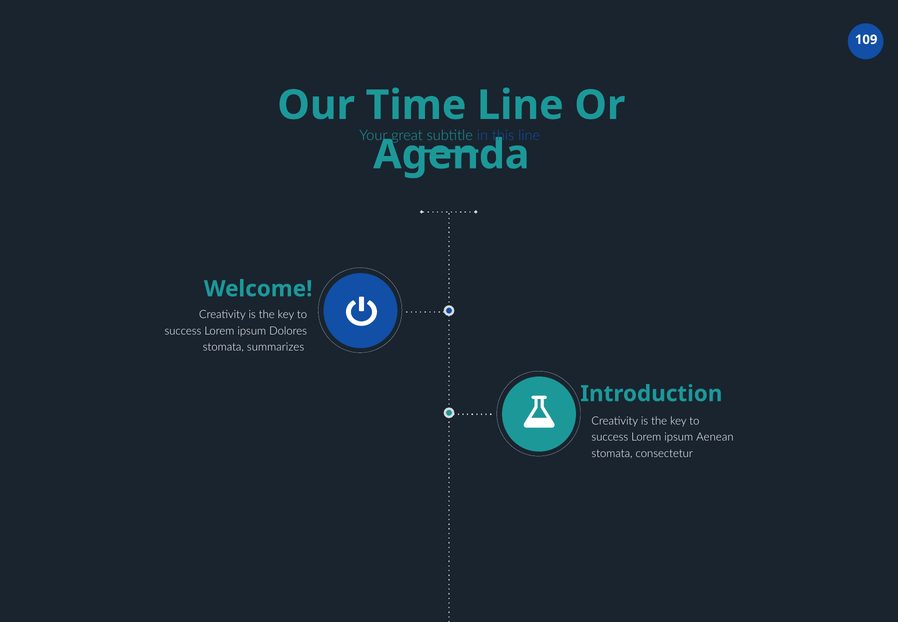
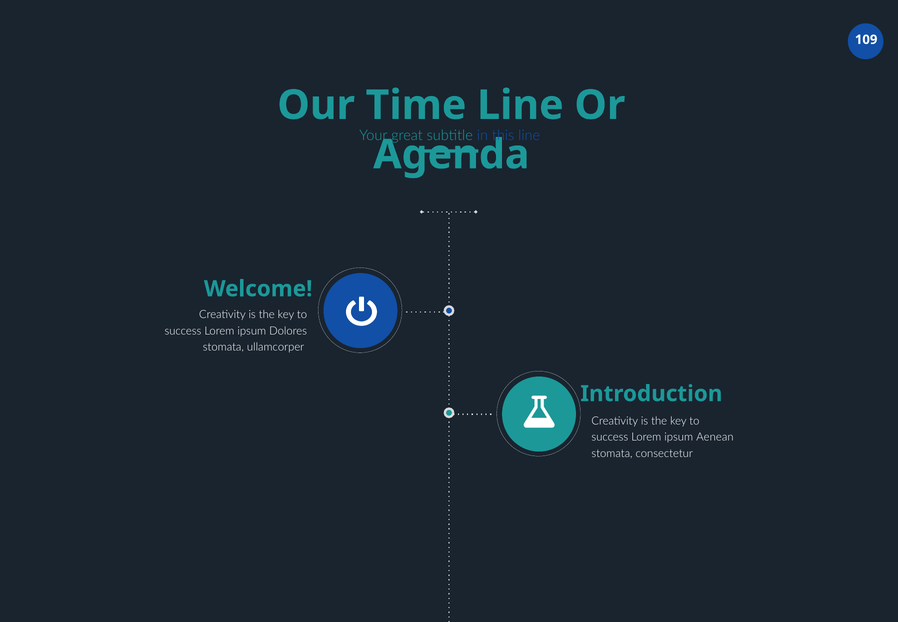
summarizes: summarizes -> ullamcorper (276, 347)
